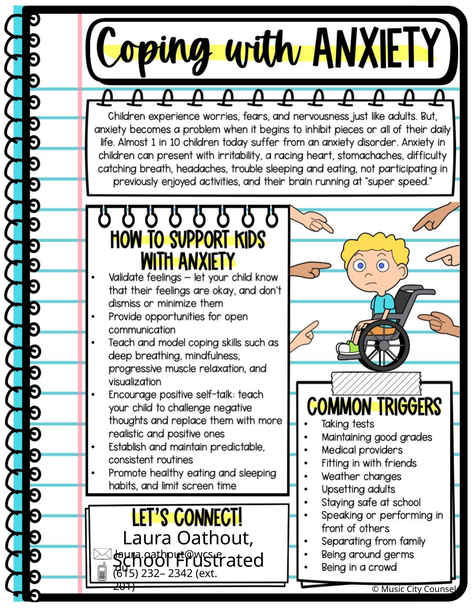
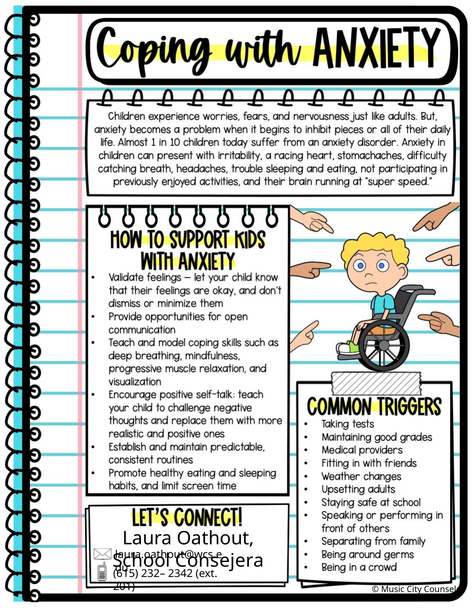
Frustrated: Frustrated -> Consejera (220, 560)
